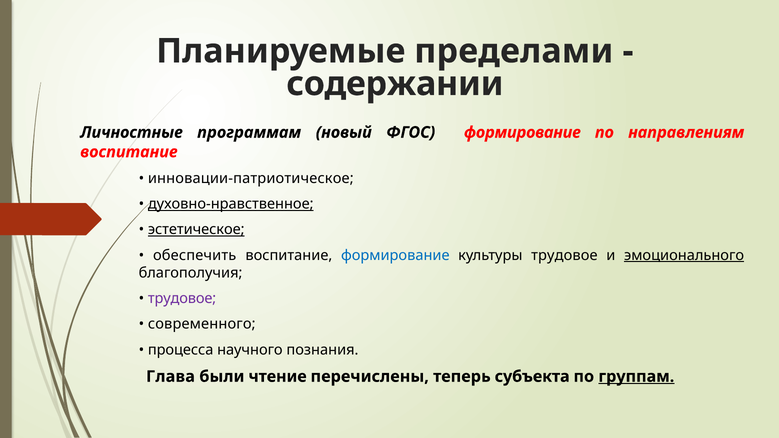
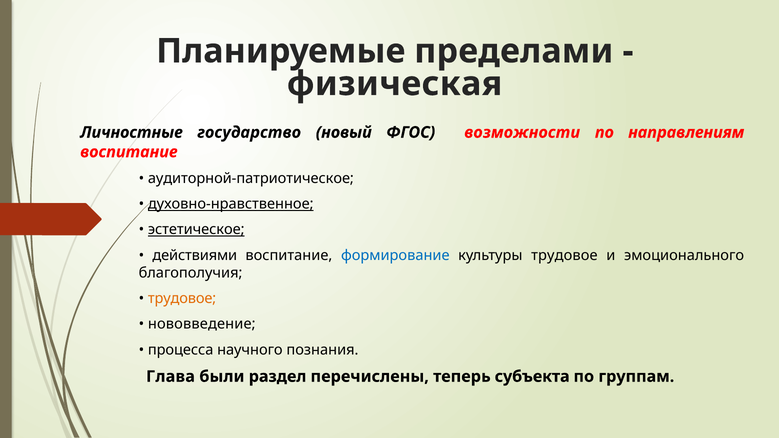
содержании: содержании -> физическая (395, 84)
программам: программам -> государство (249, 132)
ФГОС формирование: формирование -> возможности (522, 132)
инновации-патриотическое: инновации-патриотическое -> аудиторной-патриотическое (251, 178)
обеспечить: обеспечить -> действиями (195, 255)
эмоционального underline: present -> none (684, 255)
трудовое colour: purple -> orange (182, 299)
современного: современного -> нововведение (202, 324)
чтение: чтение -> раздел (278, 377)
группам underline: present -> none (636, 377)
